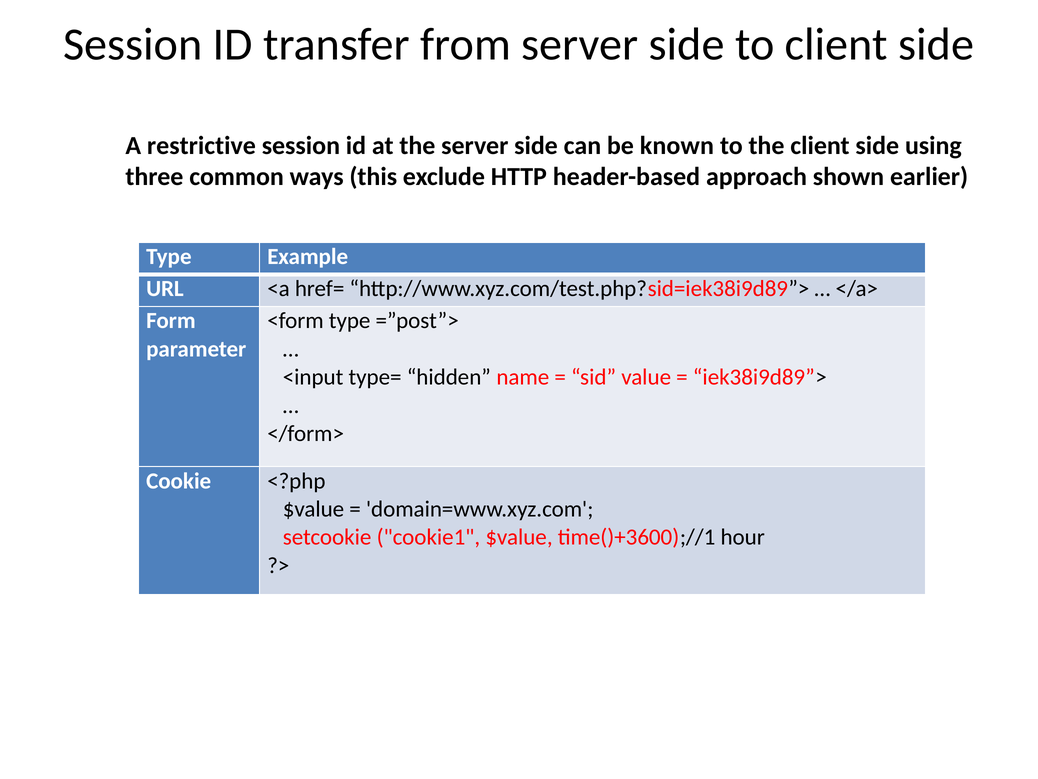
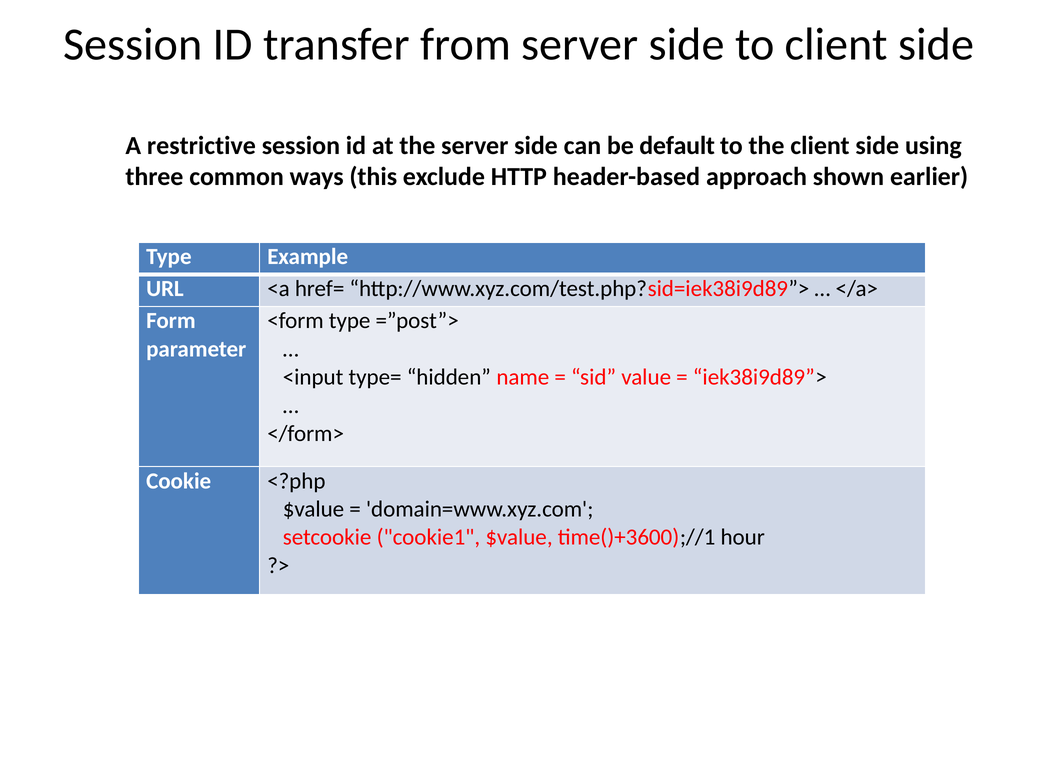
known: known -> default (677, 146)
